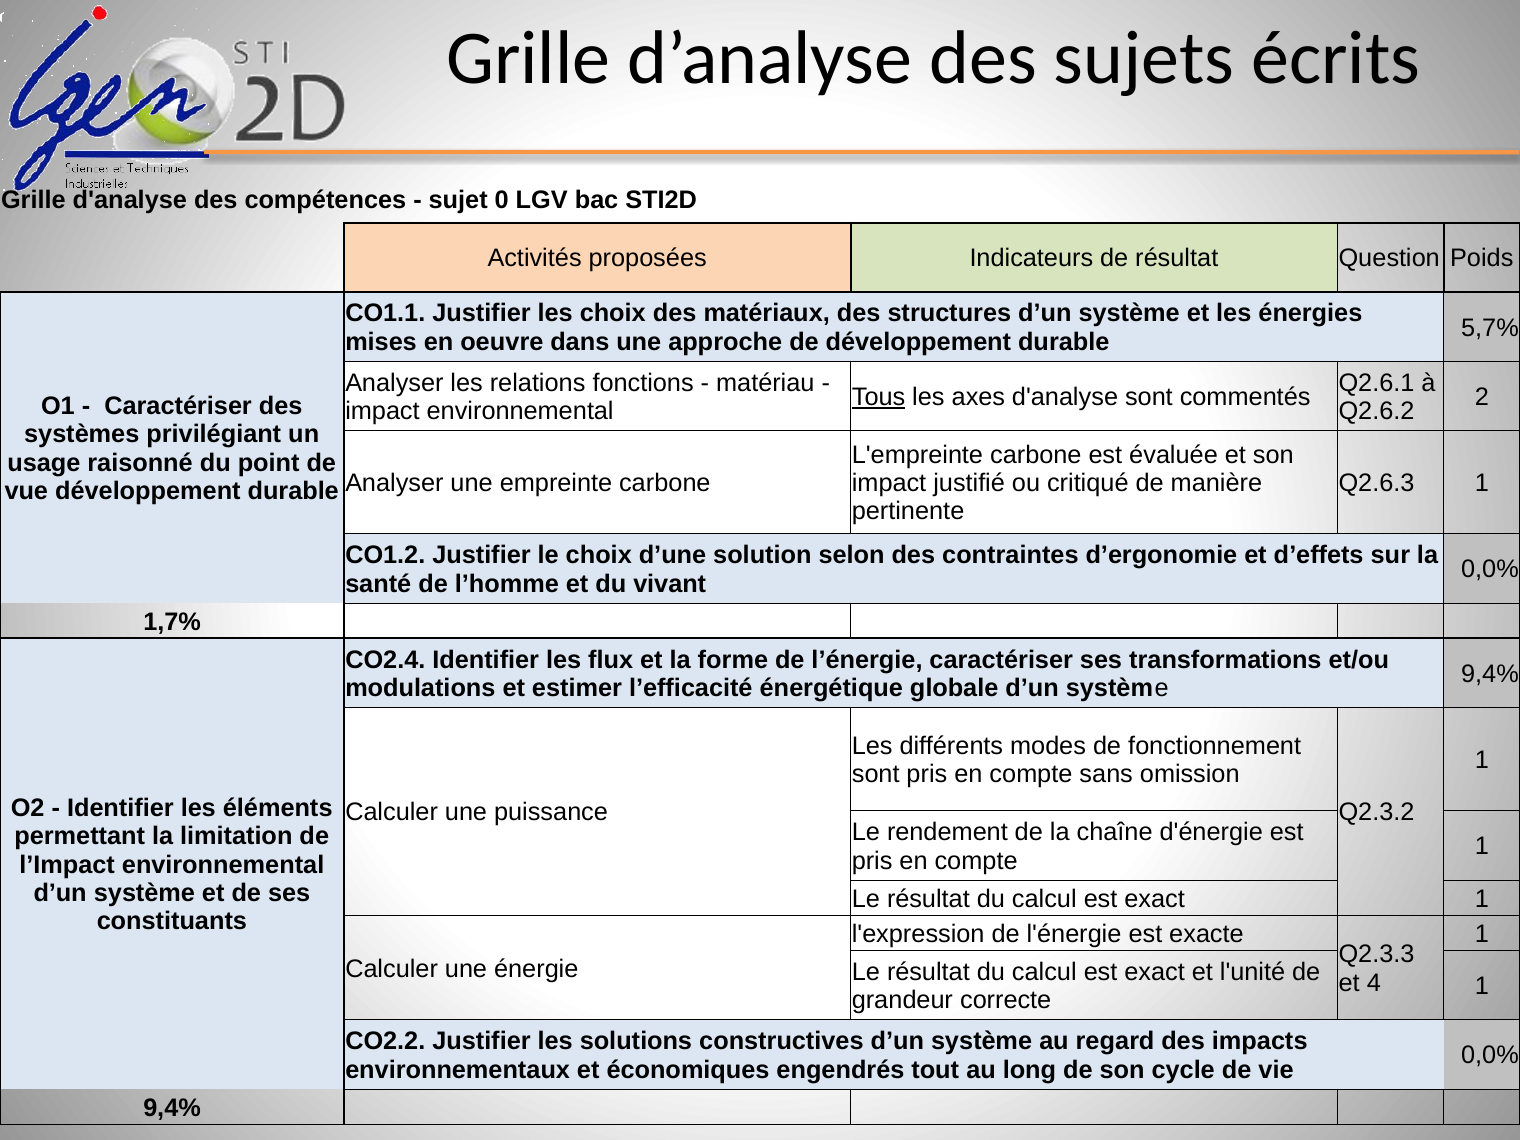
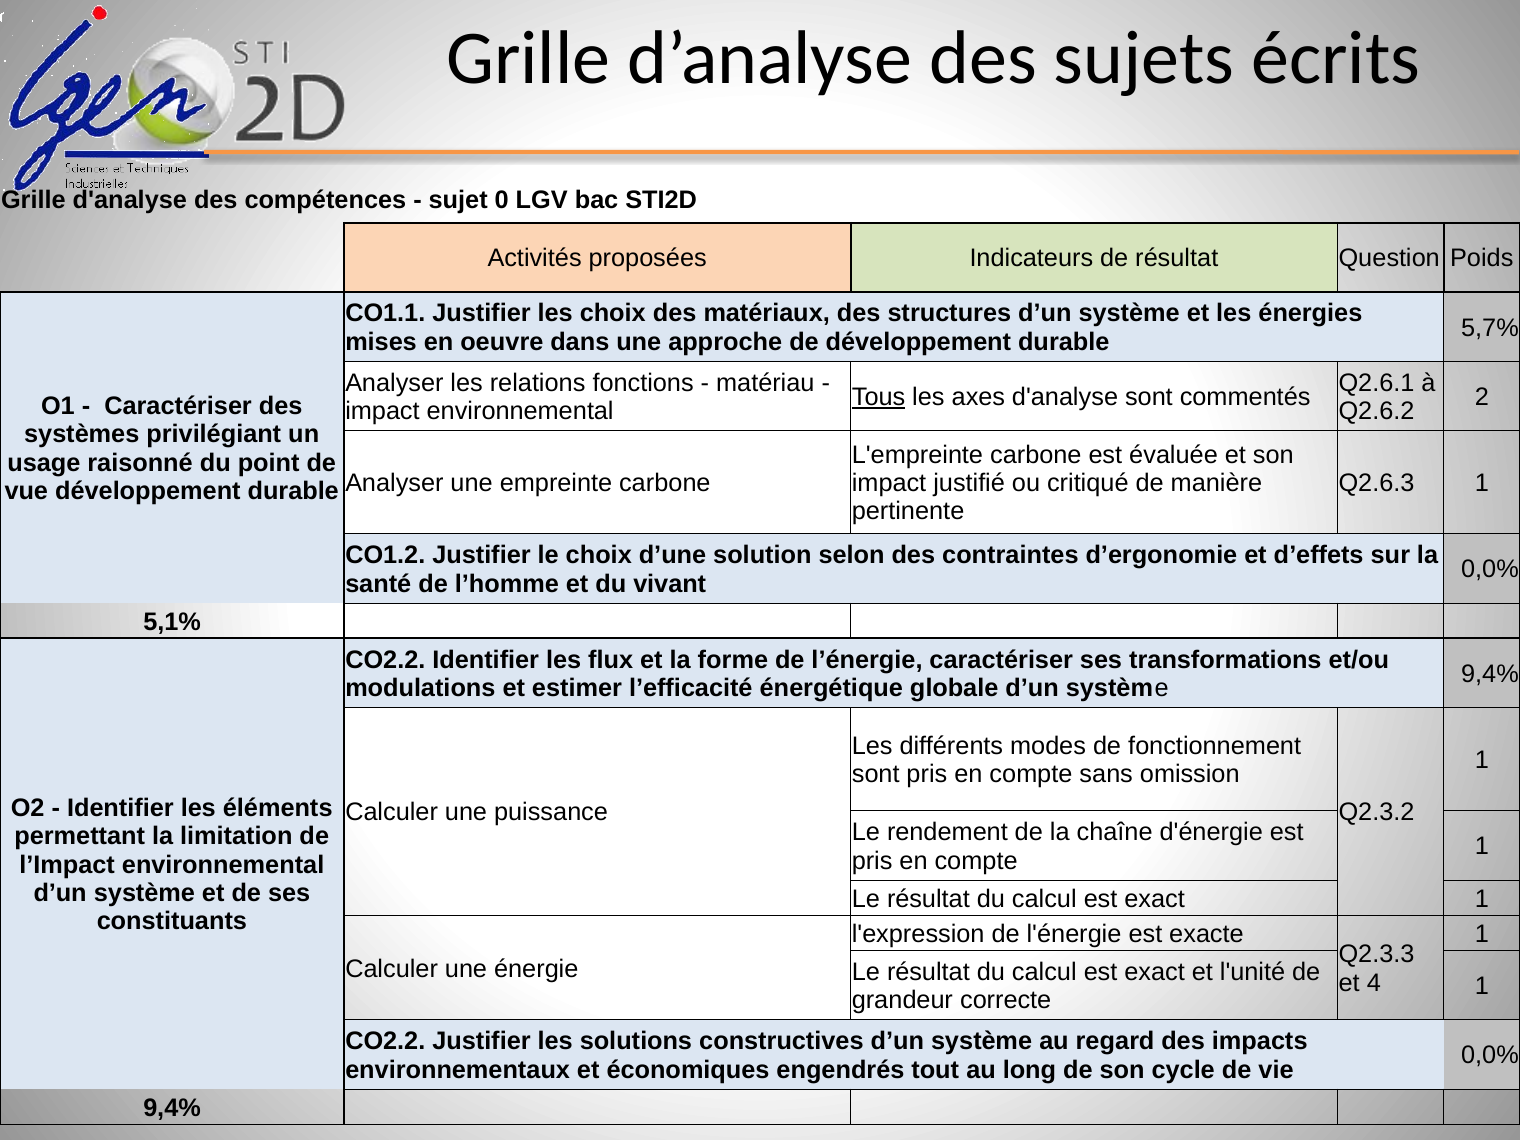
1,7%: 1,7% -> 5,1% (172, 622)
CO2.4: CO2.4 -> CO2.2 (385, 660)
